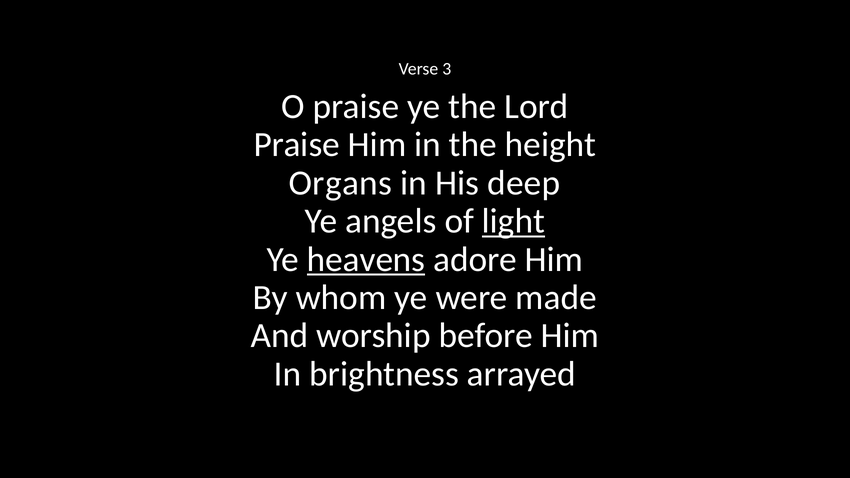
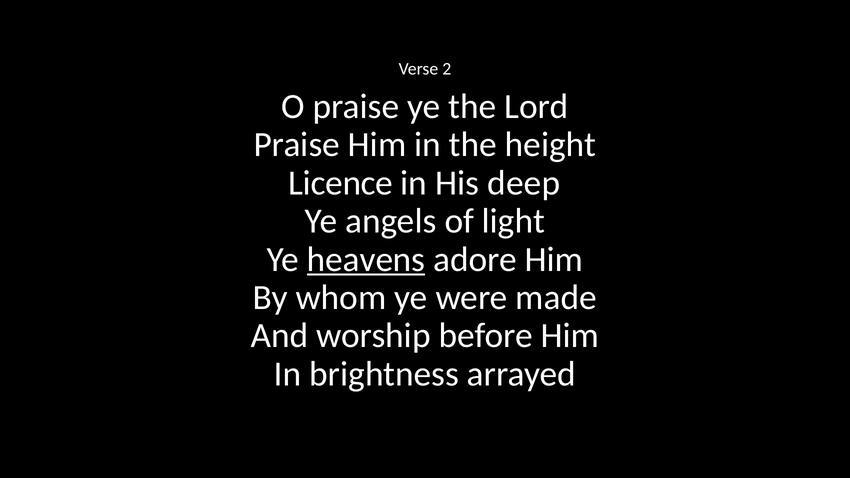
3: 3 -> 2 (447, 69)
Organs: Organs -> Licence (341, 183)
light underline: present -> none (513, 221)
